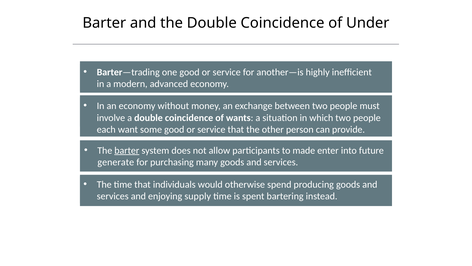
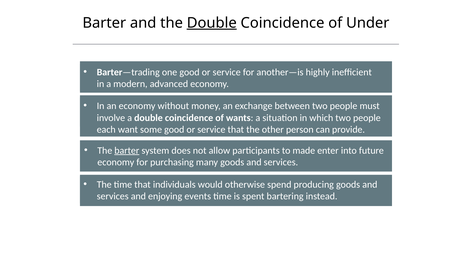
Double underline: none -> present (212, 23)
generate: generate -> economy (116, 162)
supply: supply -> events (198, 196)
